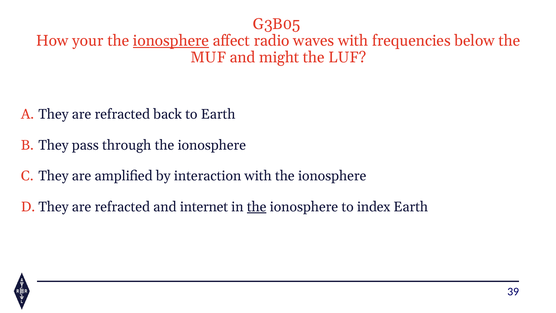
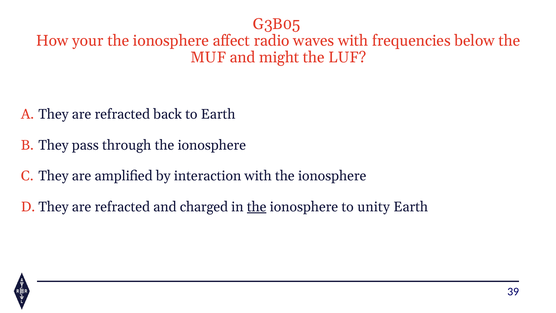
ionosphere underline: present -> none (171, 41)
internet: internet -> charged (204, 207)
index: index -> unity (374, 207)
